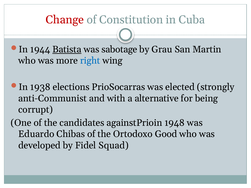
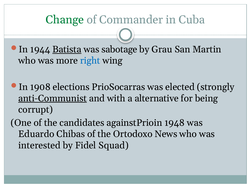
Change colour: red -> green (65, 20)
Constitution: Constitution -> Commander (131, 20)
1938: 1938 -> 1908 (40, 87)
anti-Communist underline: none -> present (53, 98)
Good: Good -> News (166, 134)
developed: developed -> interested (39, 146)
